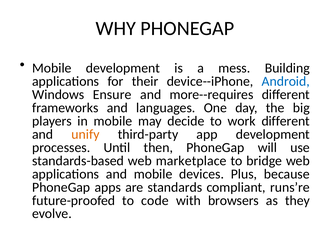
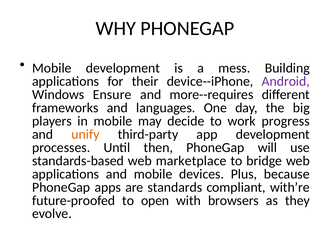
Android colour: blue -> purple (286, 81)
work different: different -> progress (286, 121)
runs’re: runs’re -> with’re (290, 187)
code: code -> open (155, 200)
